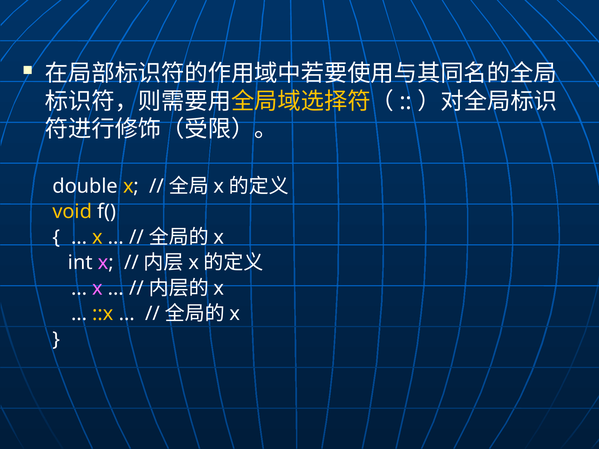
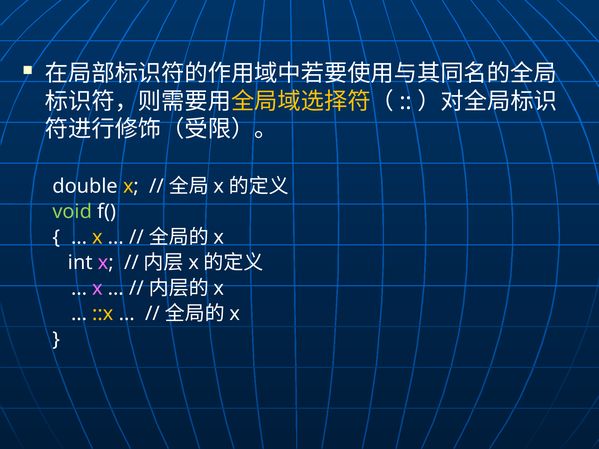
void colour: yellow -> light green (72, 212)
